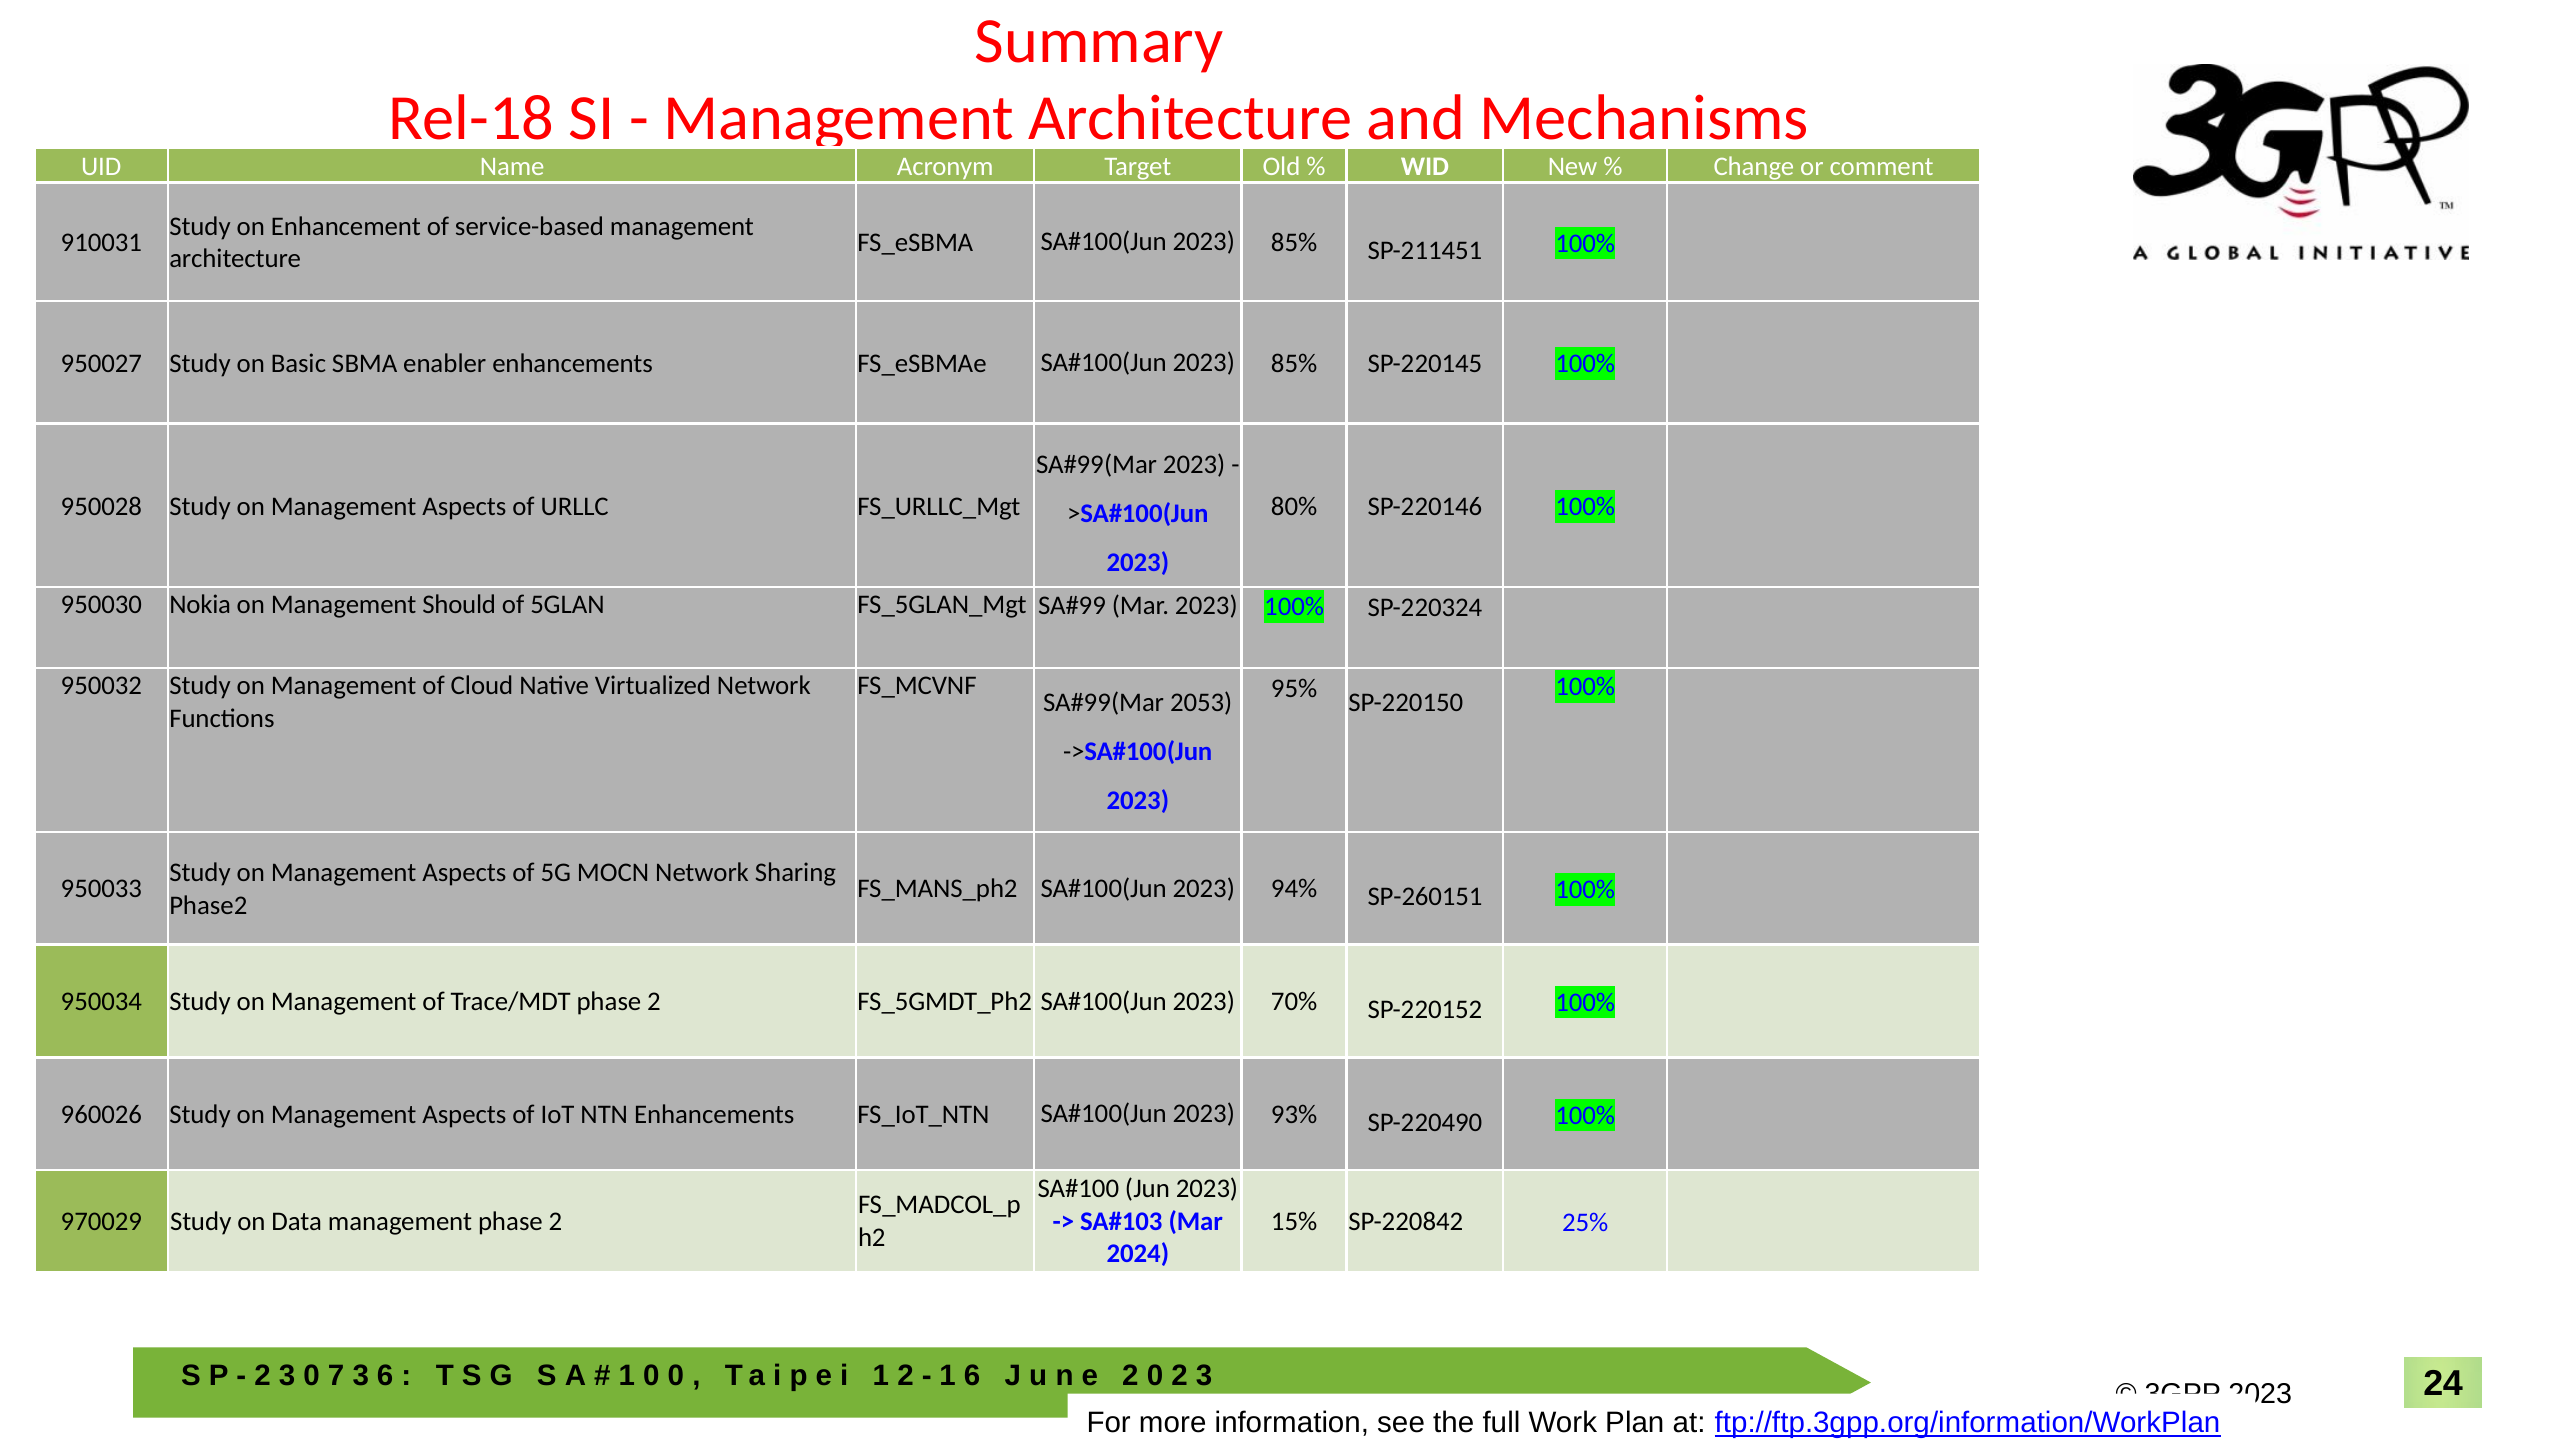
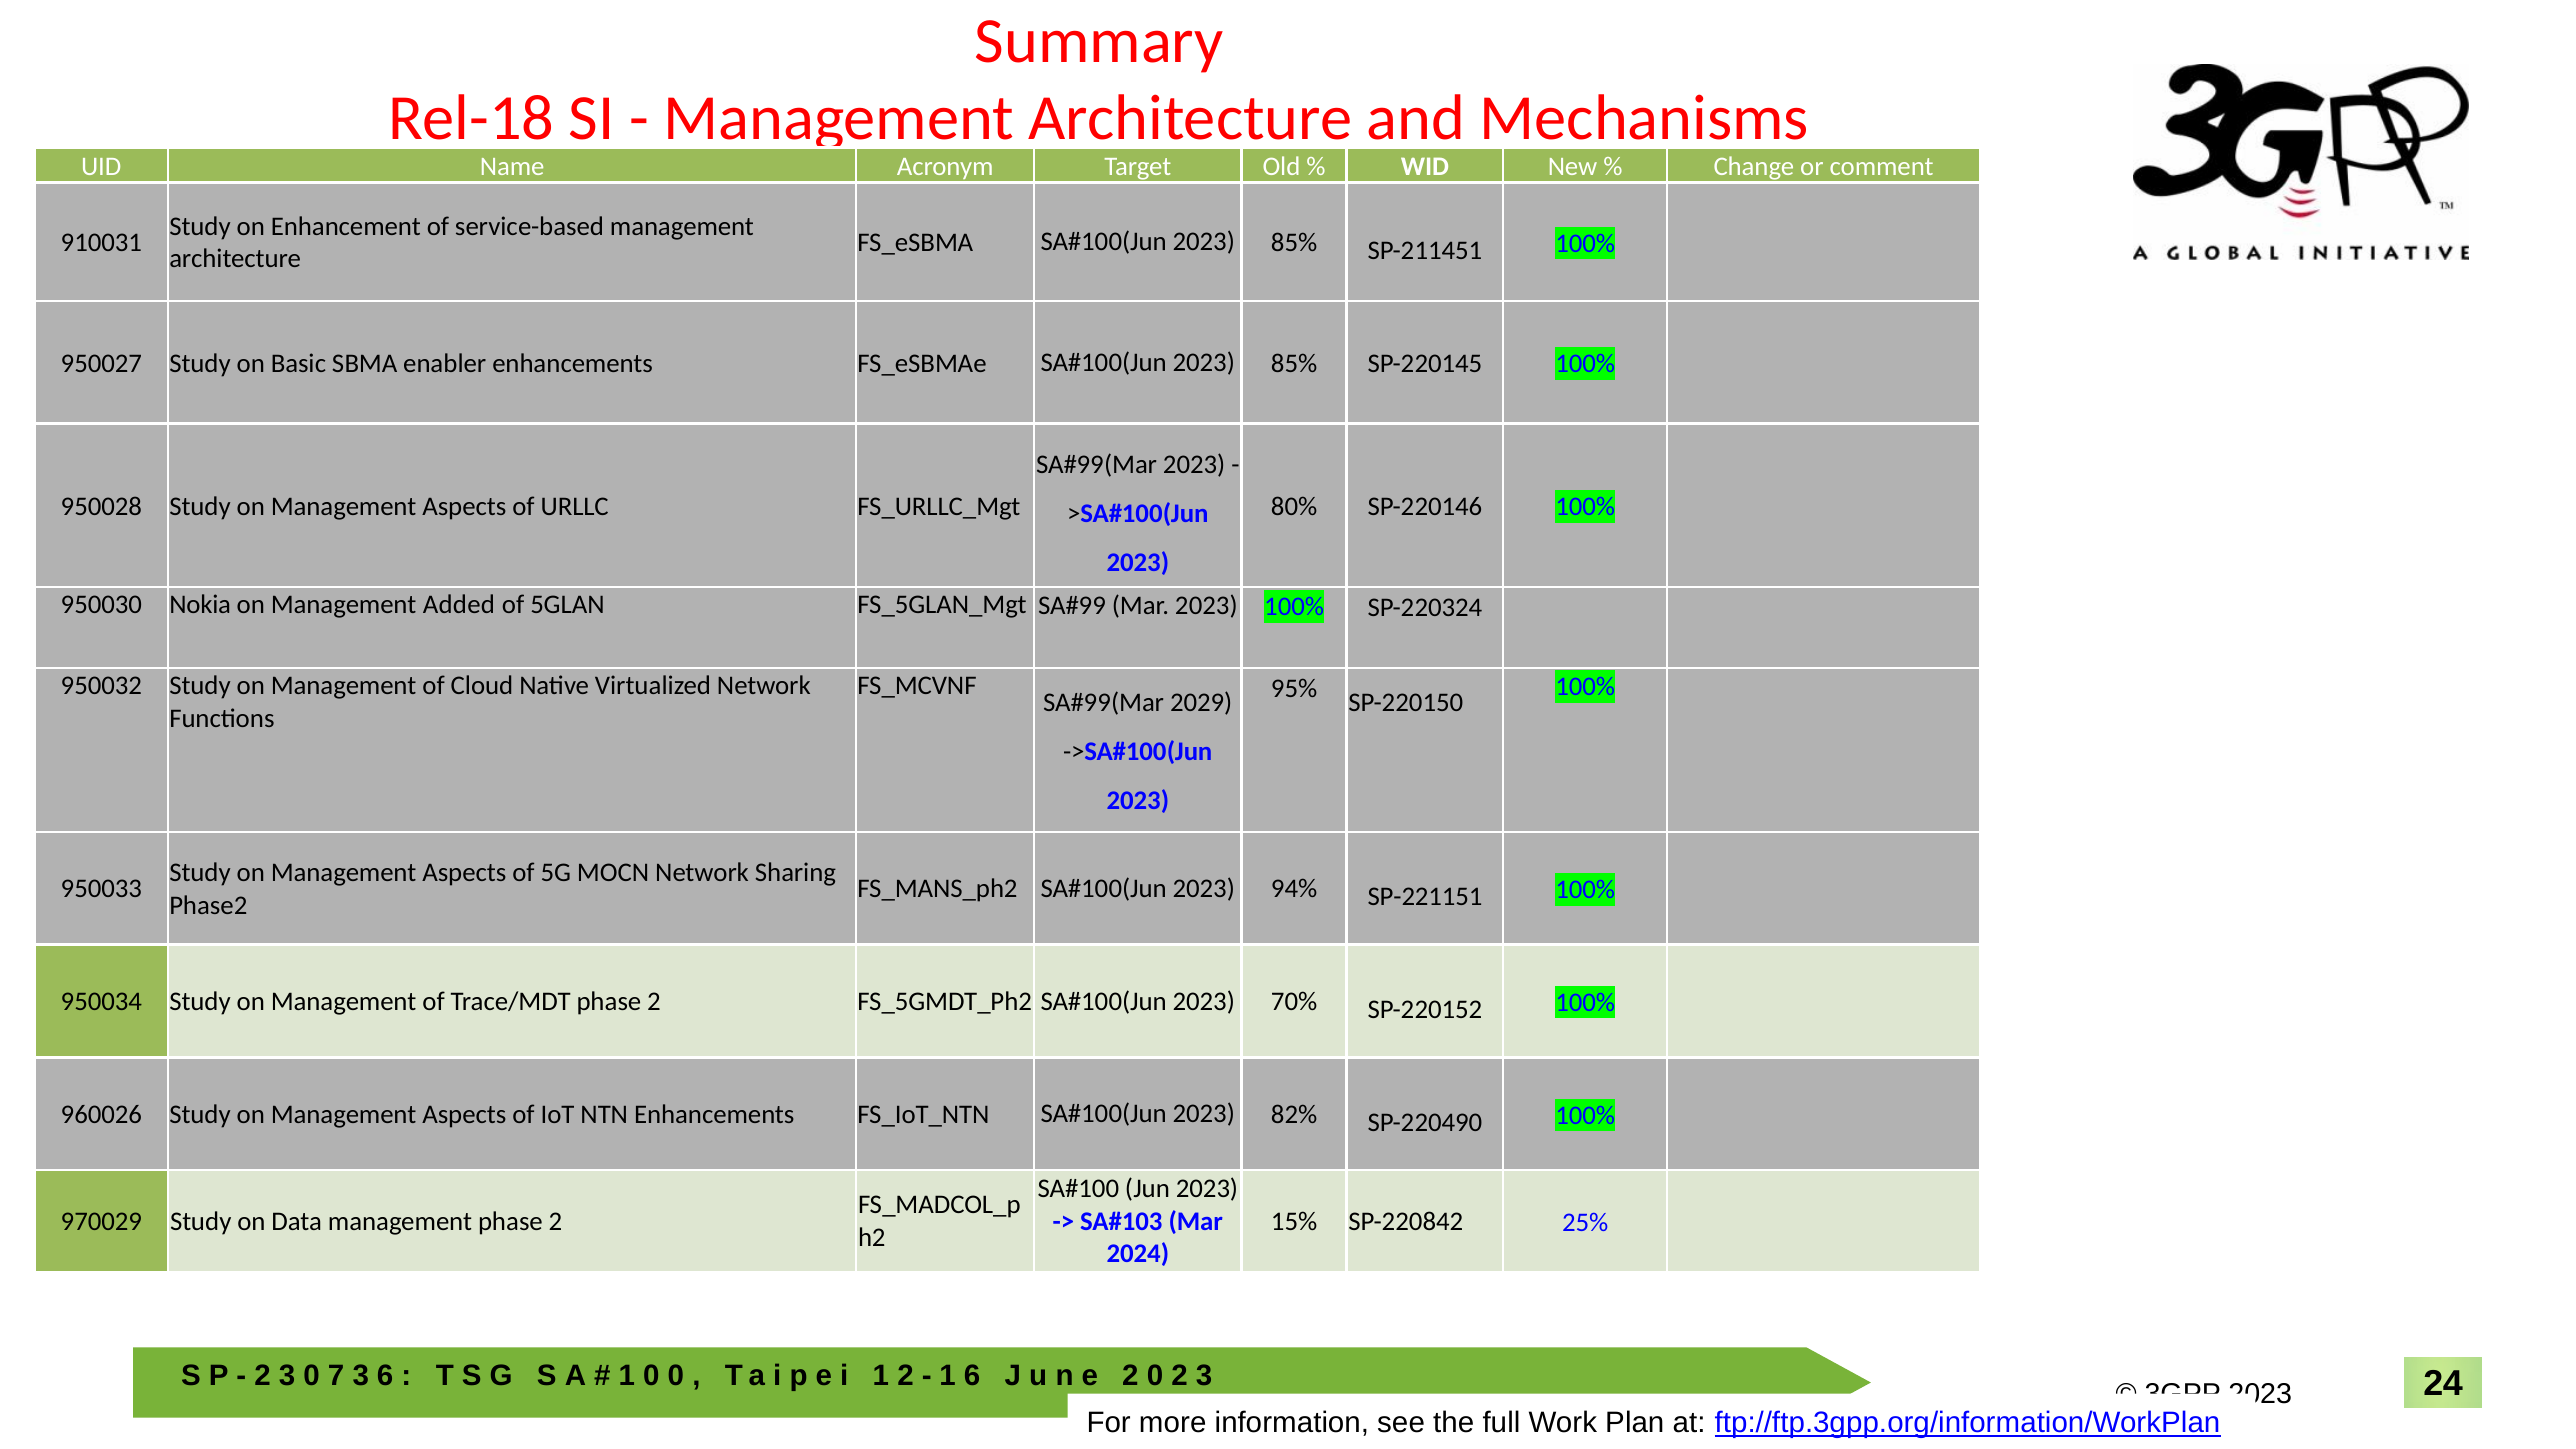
Should: Should -> Added (459, 605)
2053: 2053 -> 2029 (1201, 703)
SP-260151: SP-260151 -> SP-221151 (1425, 897)
93%: 93% -> 82% (1294, 1115)
